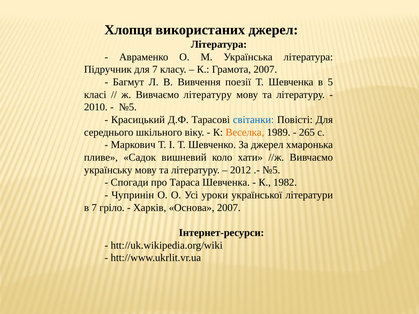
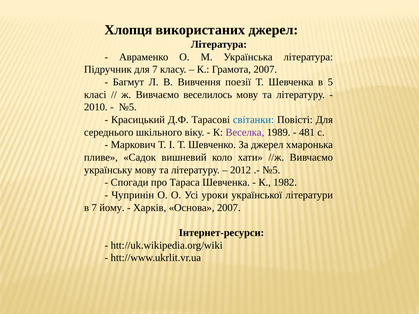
Вивчаємо літературу: літературу -> веселилось (208, 95)
Веселка colour: orange -> purple (245, 132)
265: 265 -> 481 (307, 132)
гріло: гріло -> йому (112, 208)
